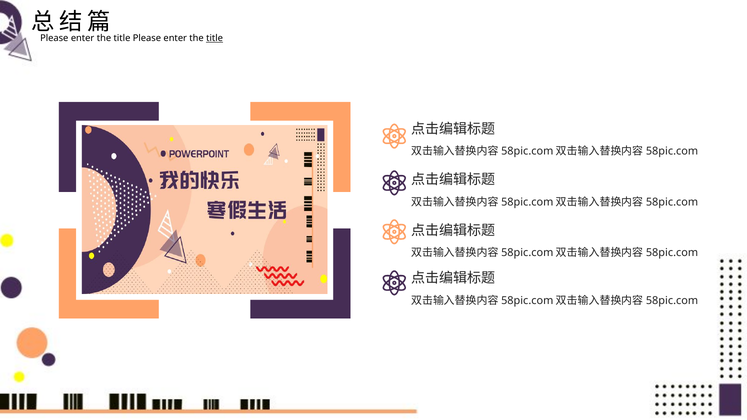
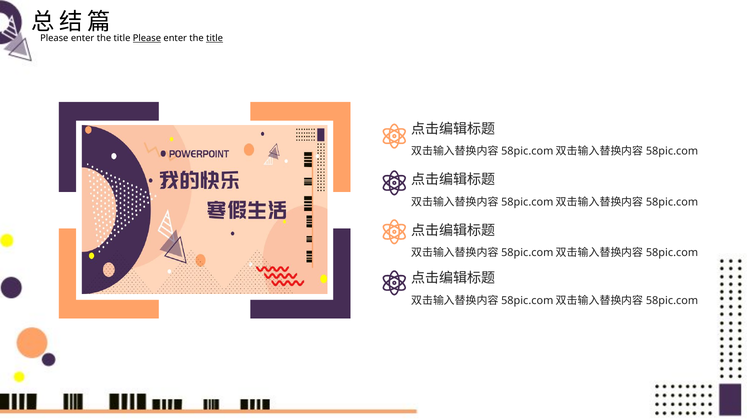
Please underline: none -> present (147, 38)
